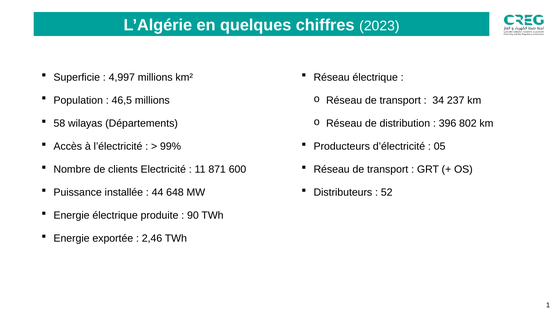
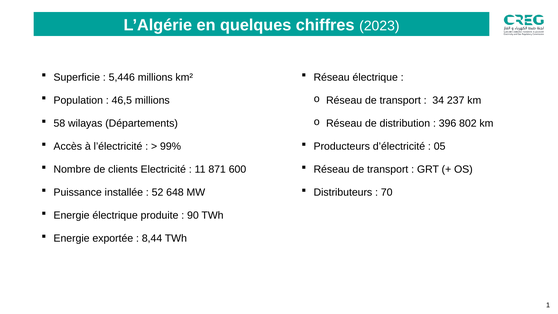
4,997: 4,997 -> 5,446 (122, 77)
44: 44 -> 52 (158, 192)
52: 52 -> 70 (387, 192)
2,46: 2,46 -> 8,44 (152, 238)
